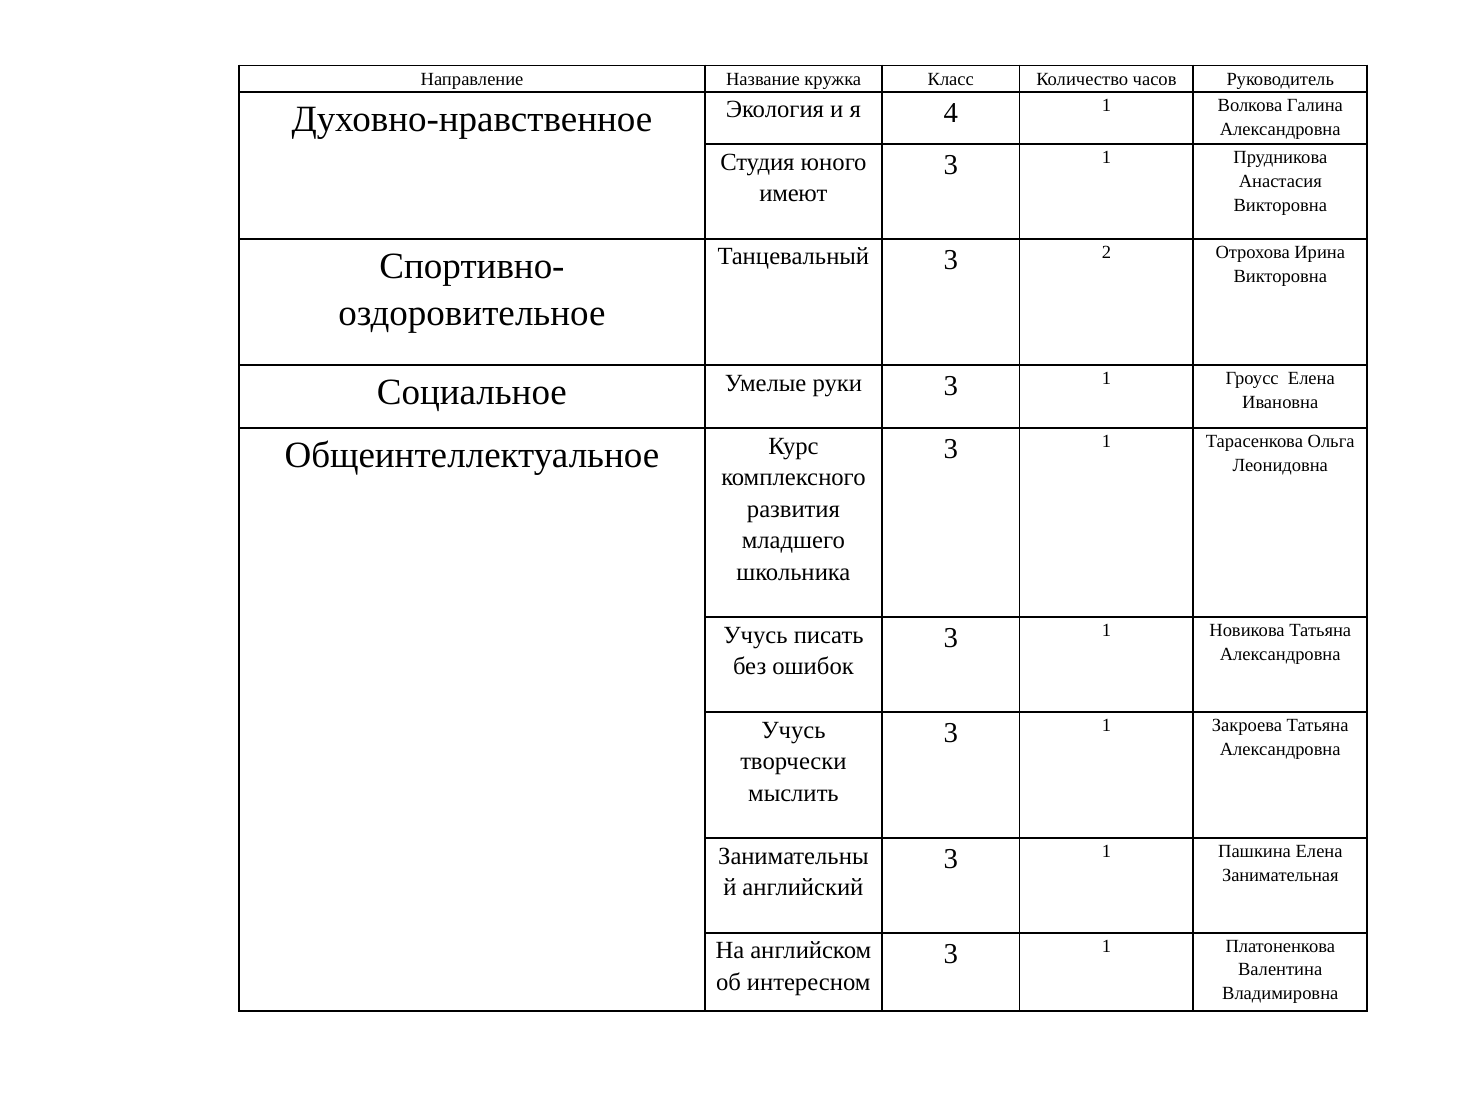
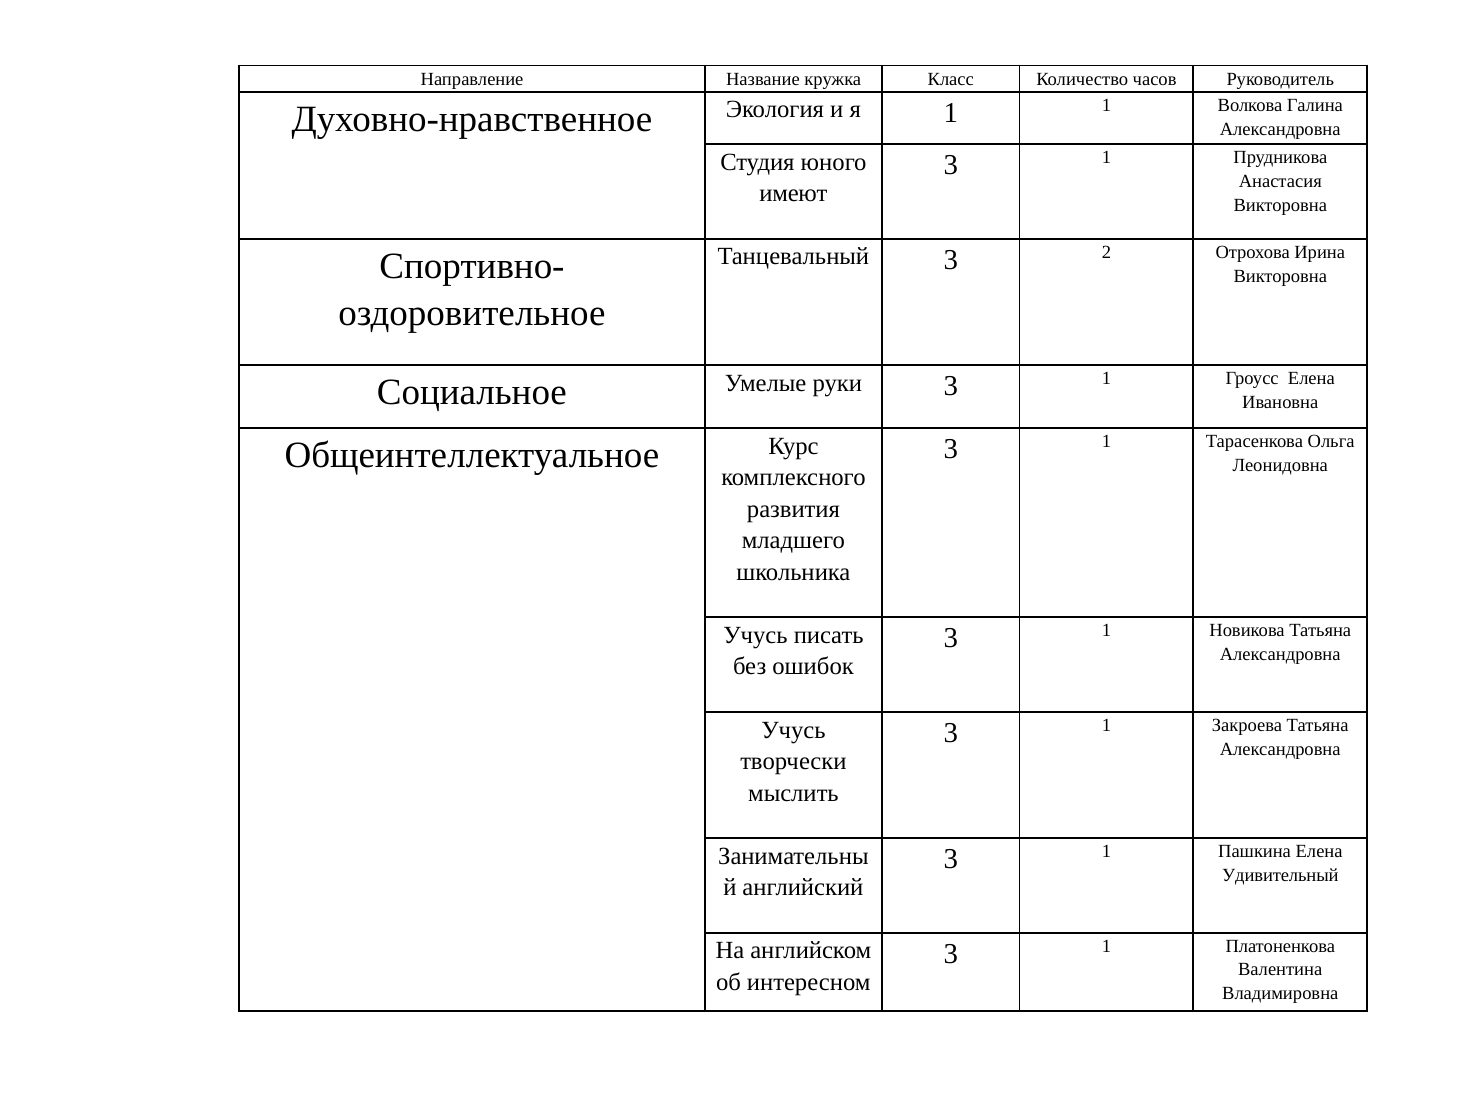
я 4: 4 -> 1 (951, 113)
Занимательная: Занимательная -> Удивительный (1280, 875)
